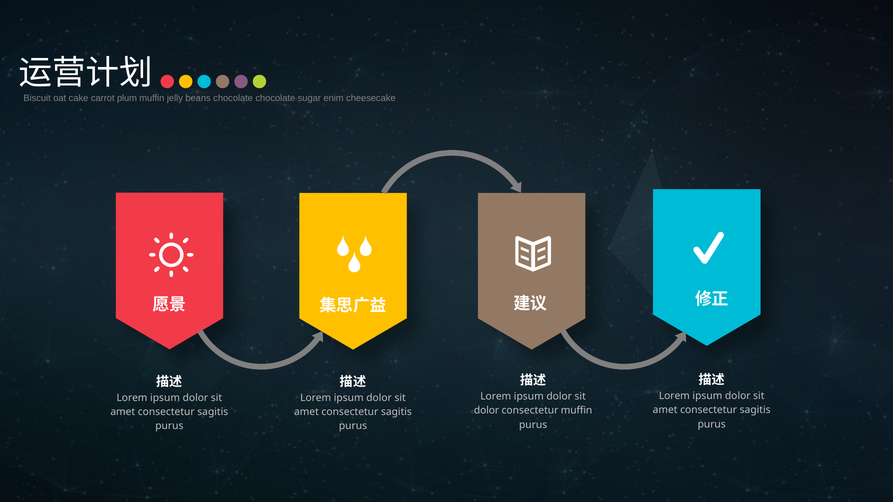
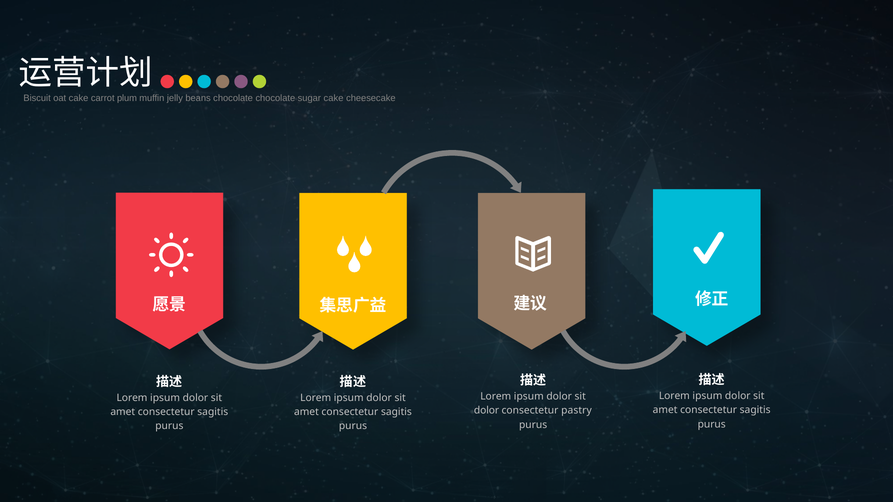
sugar enim: enim -> cake (334, 98)
consectetur muffin: muffin -> pastry (576, 411)
